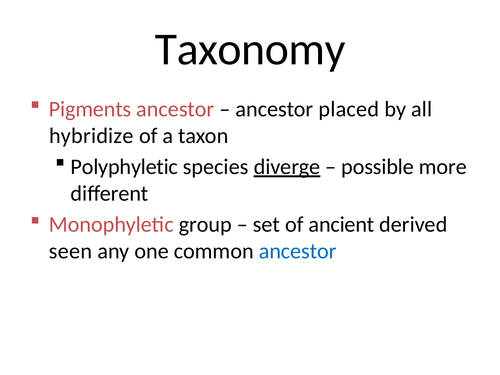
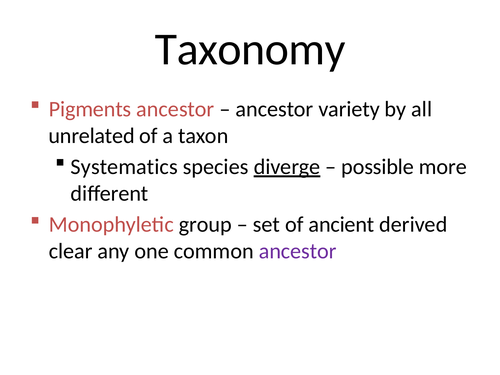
placed: placed -> variety (349, 109)
hybridize: hybridize -> unrelated (92, 136)
Polyphyletic: Polyphyletic -> Systematics (124, 167)
seen: seen -> clear (71, 251)
ancestor colour: blue -> purple (298, 251)
